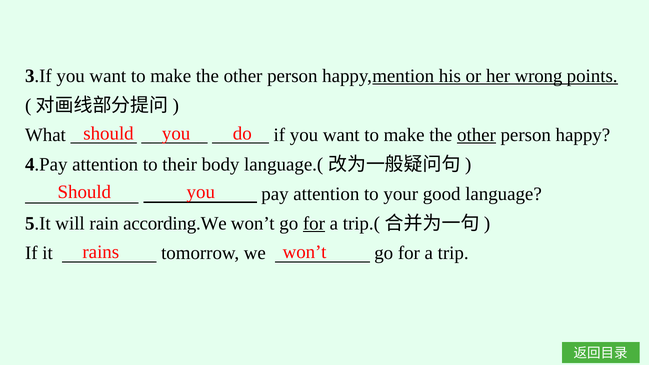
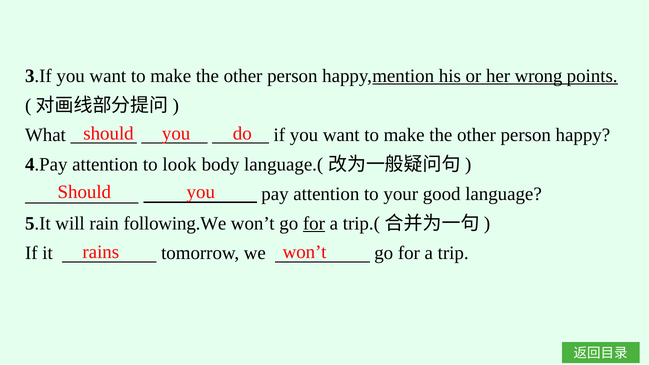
other underline: present -> none (476, 135)
their: their -> look (180, 164)
according.We: according.We -> following.We (175, 223)
